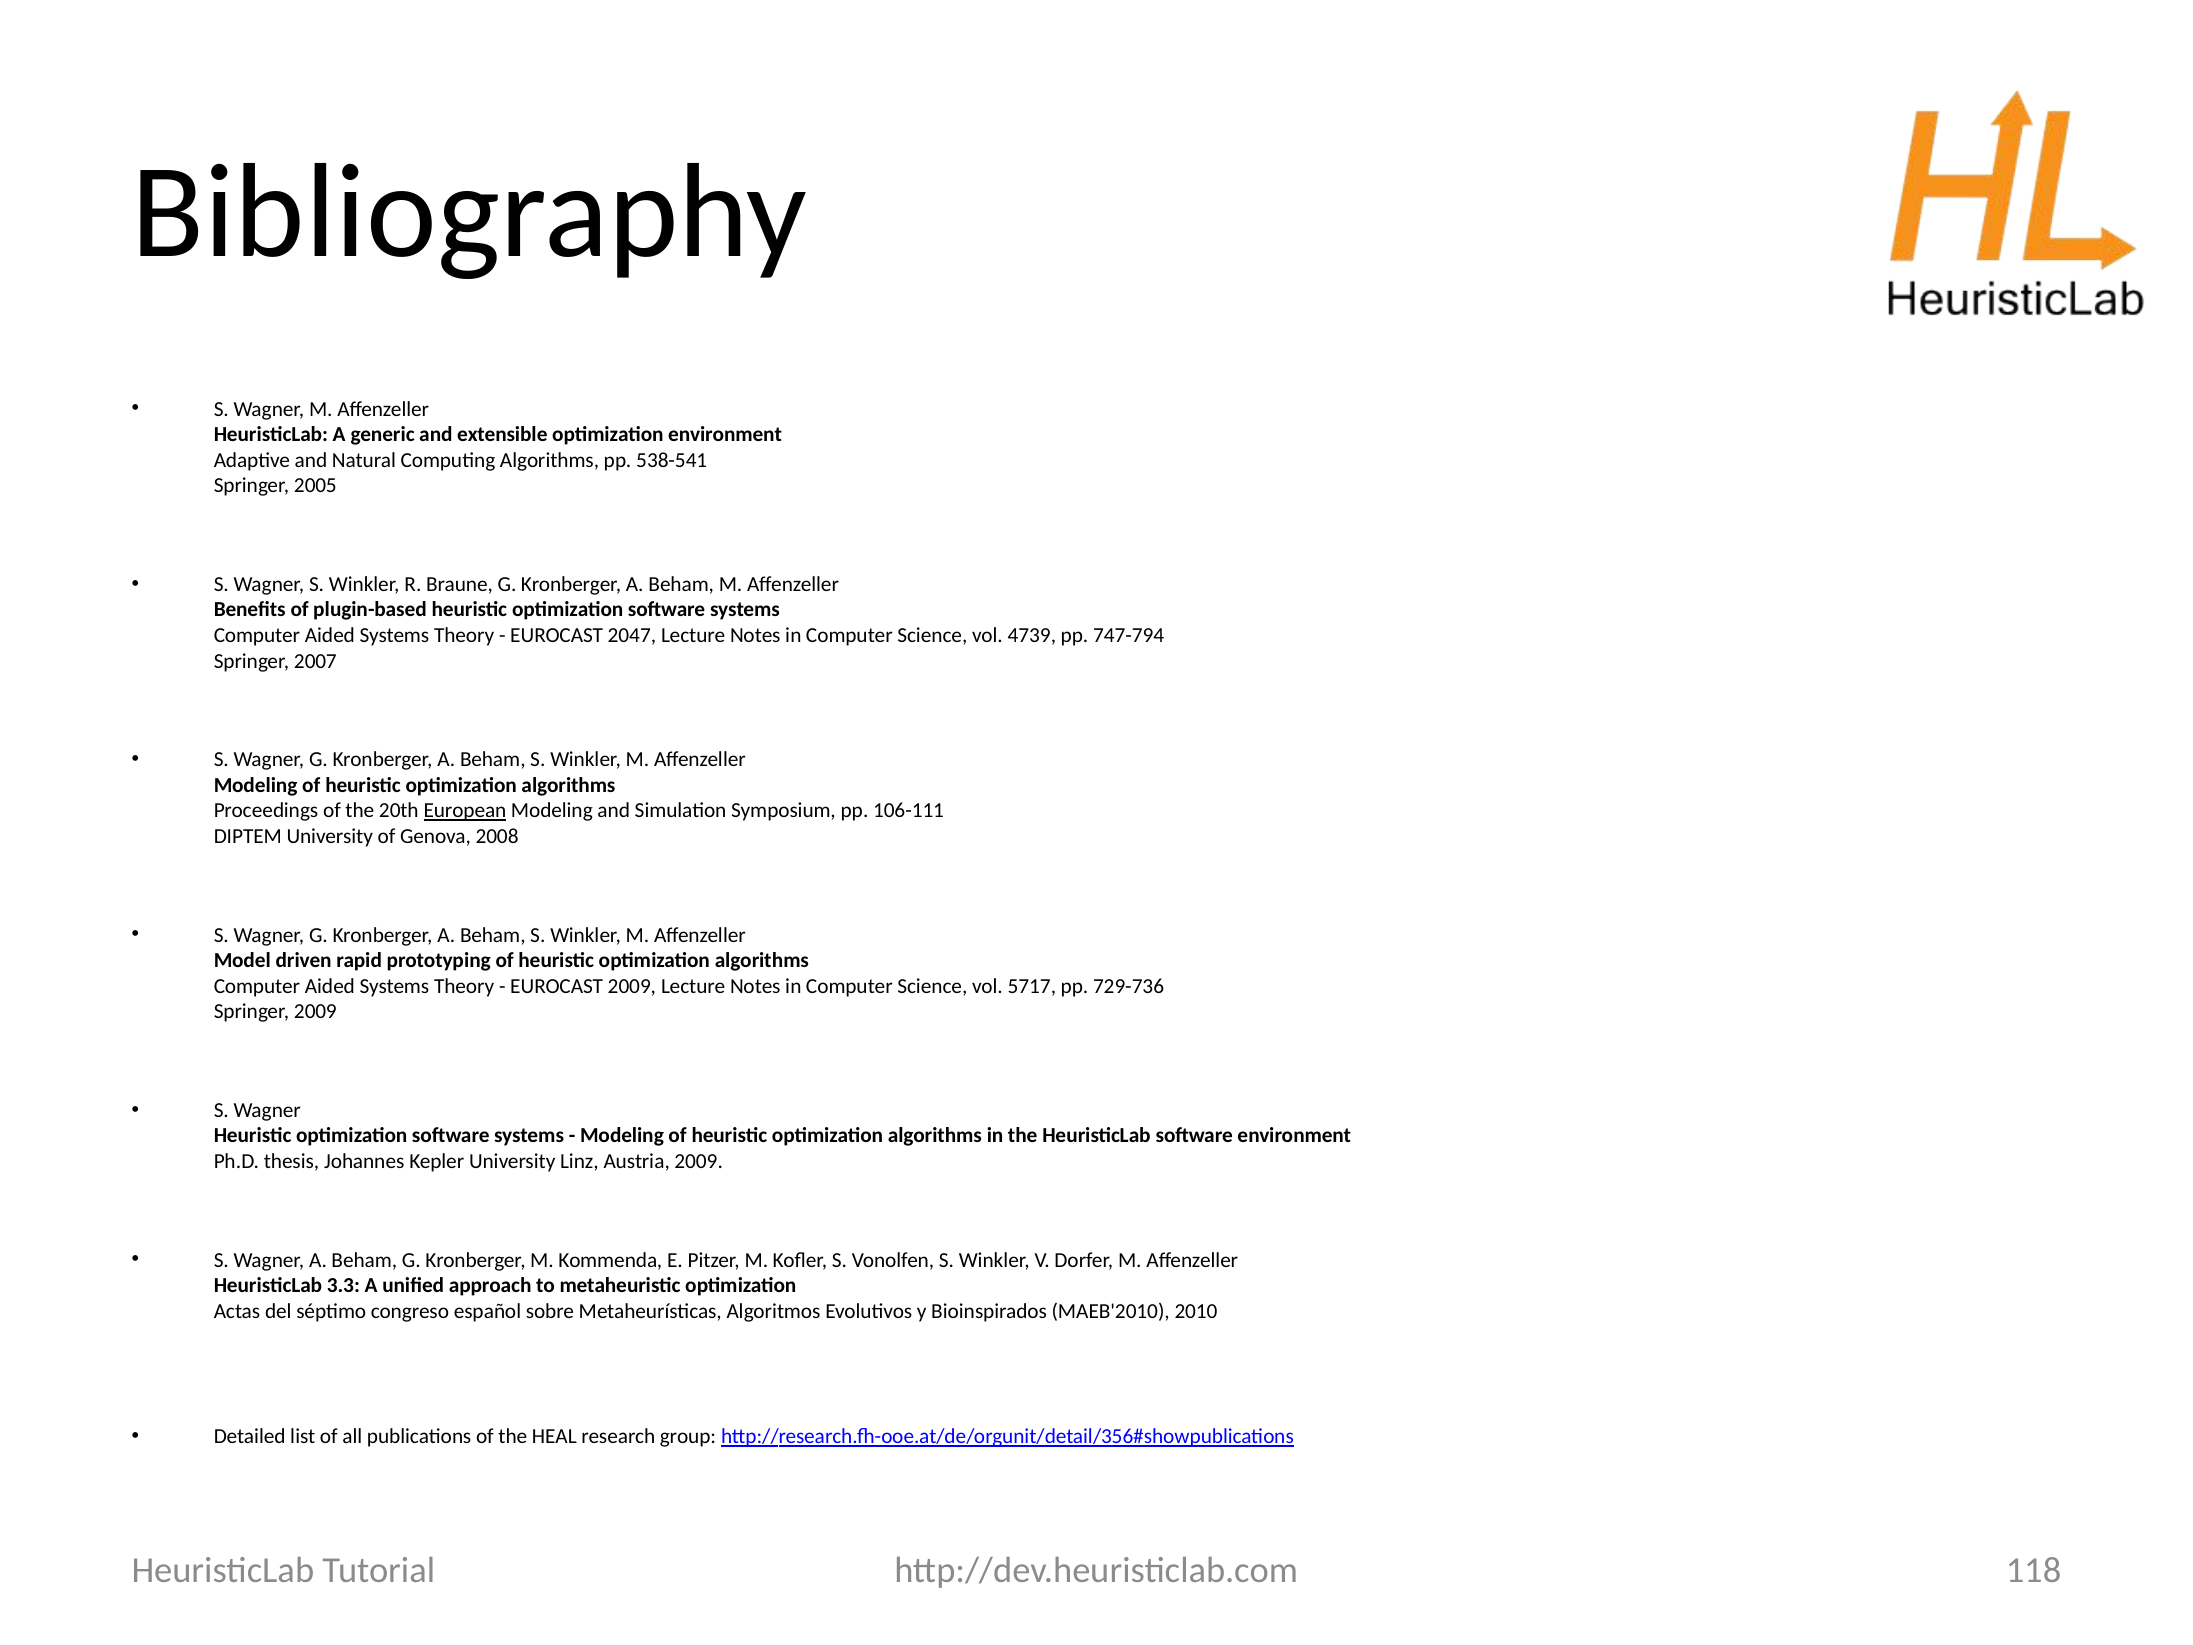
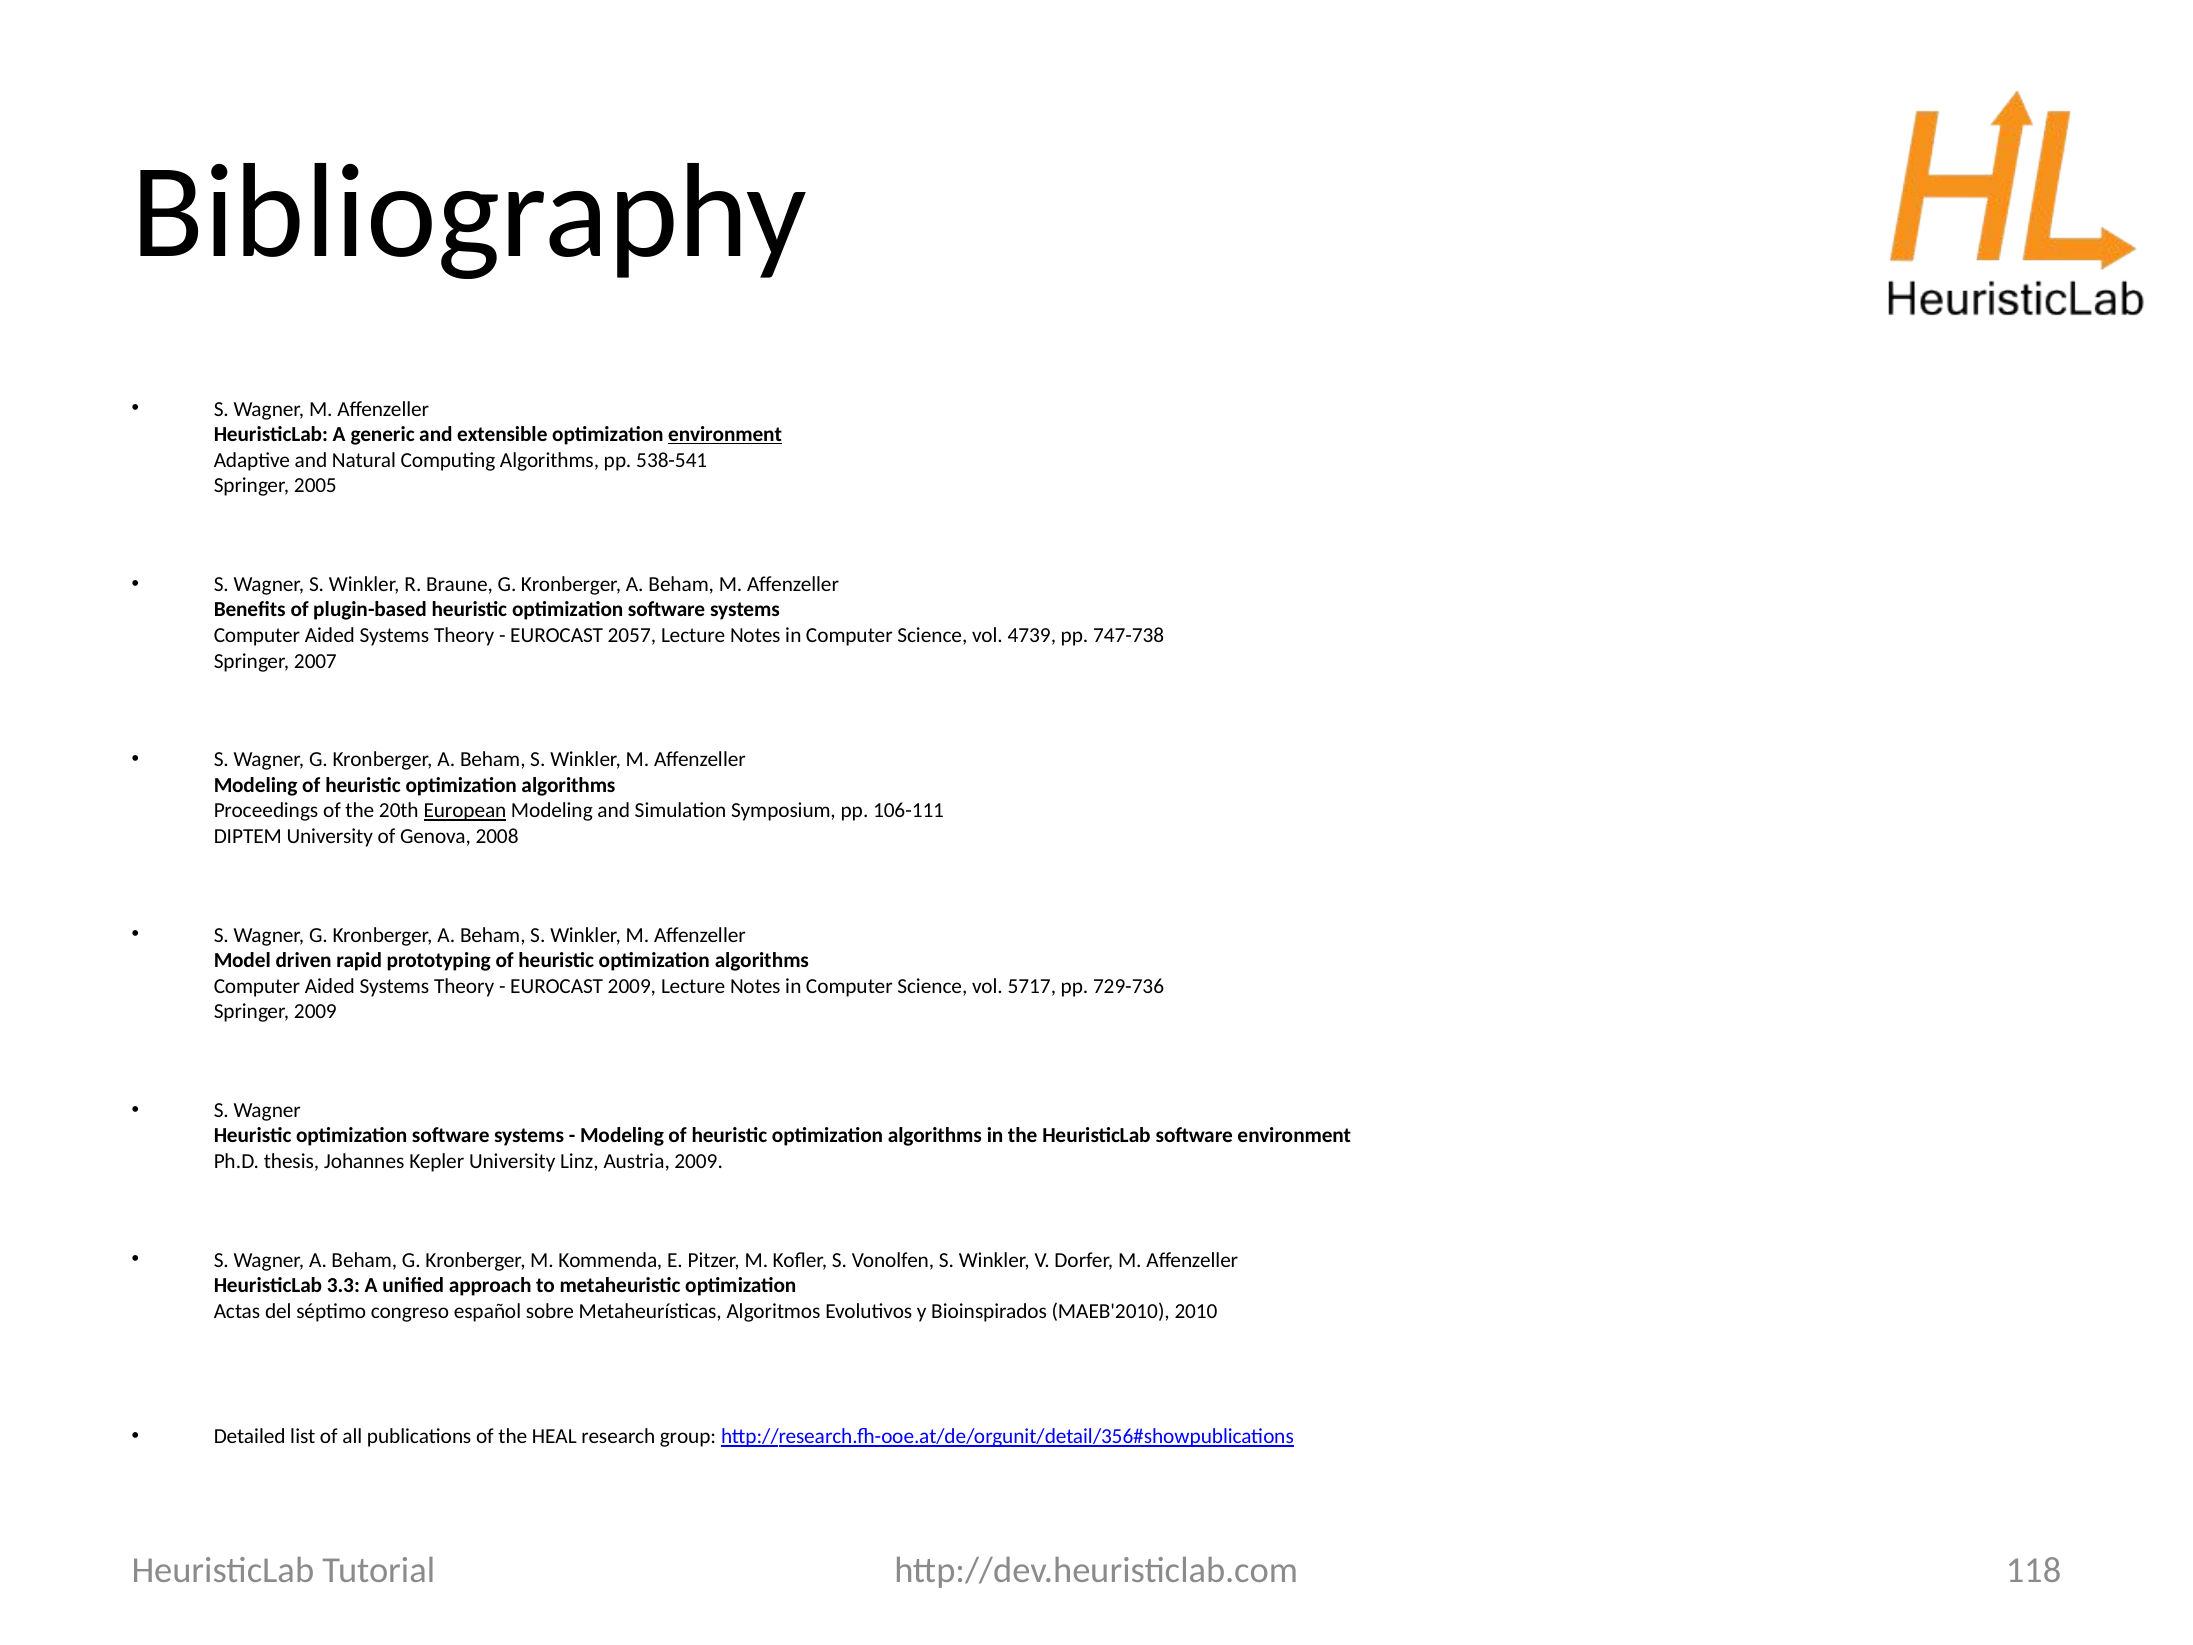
environment underline: none -> present (725, 435)
2047: 2047 -> 2057 (632, 635)
747-794: 747-794 -> 747-738 (1129, 635)
